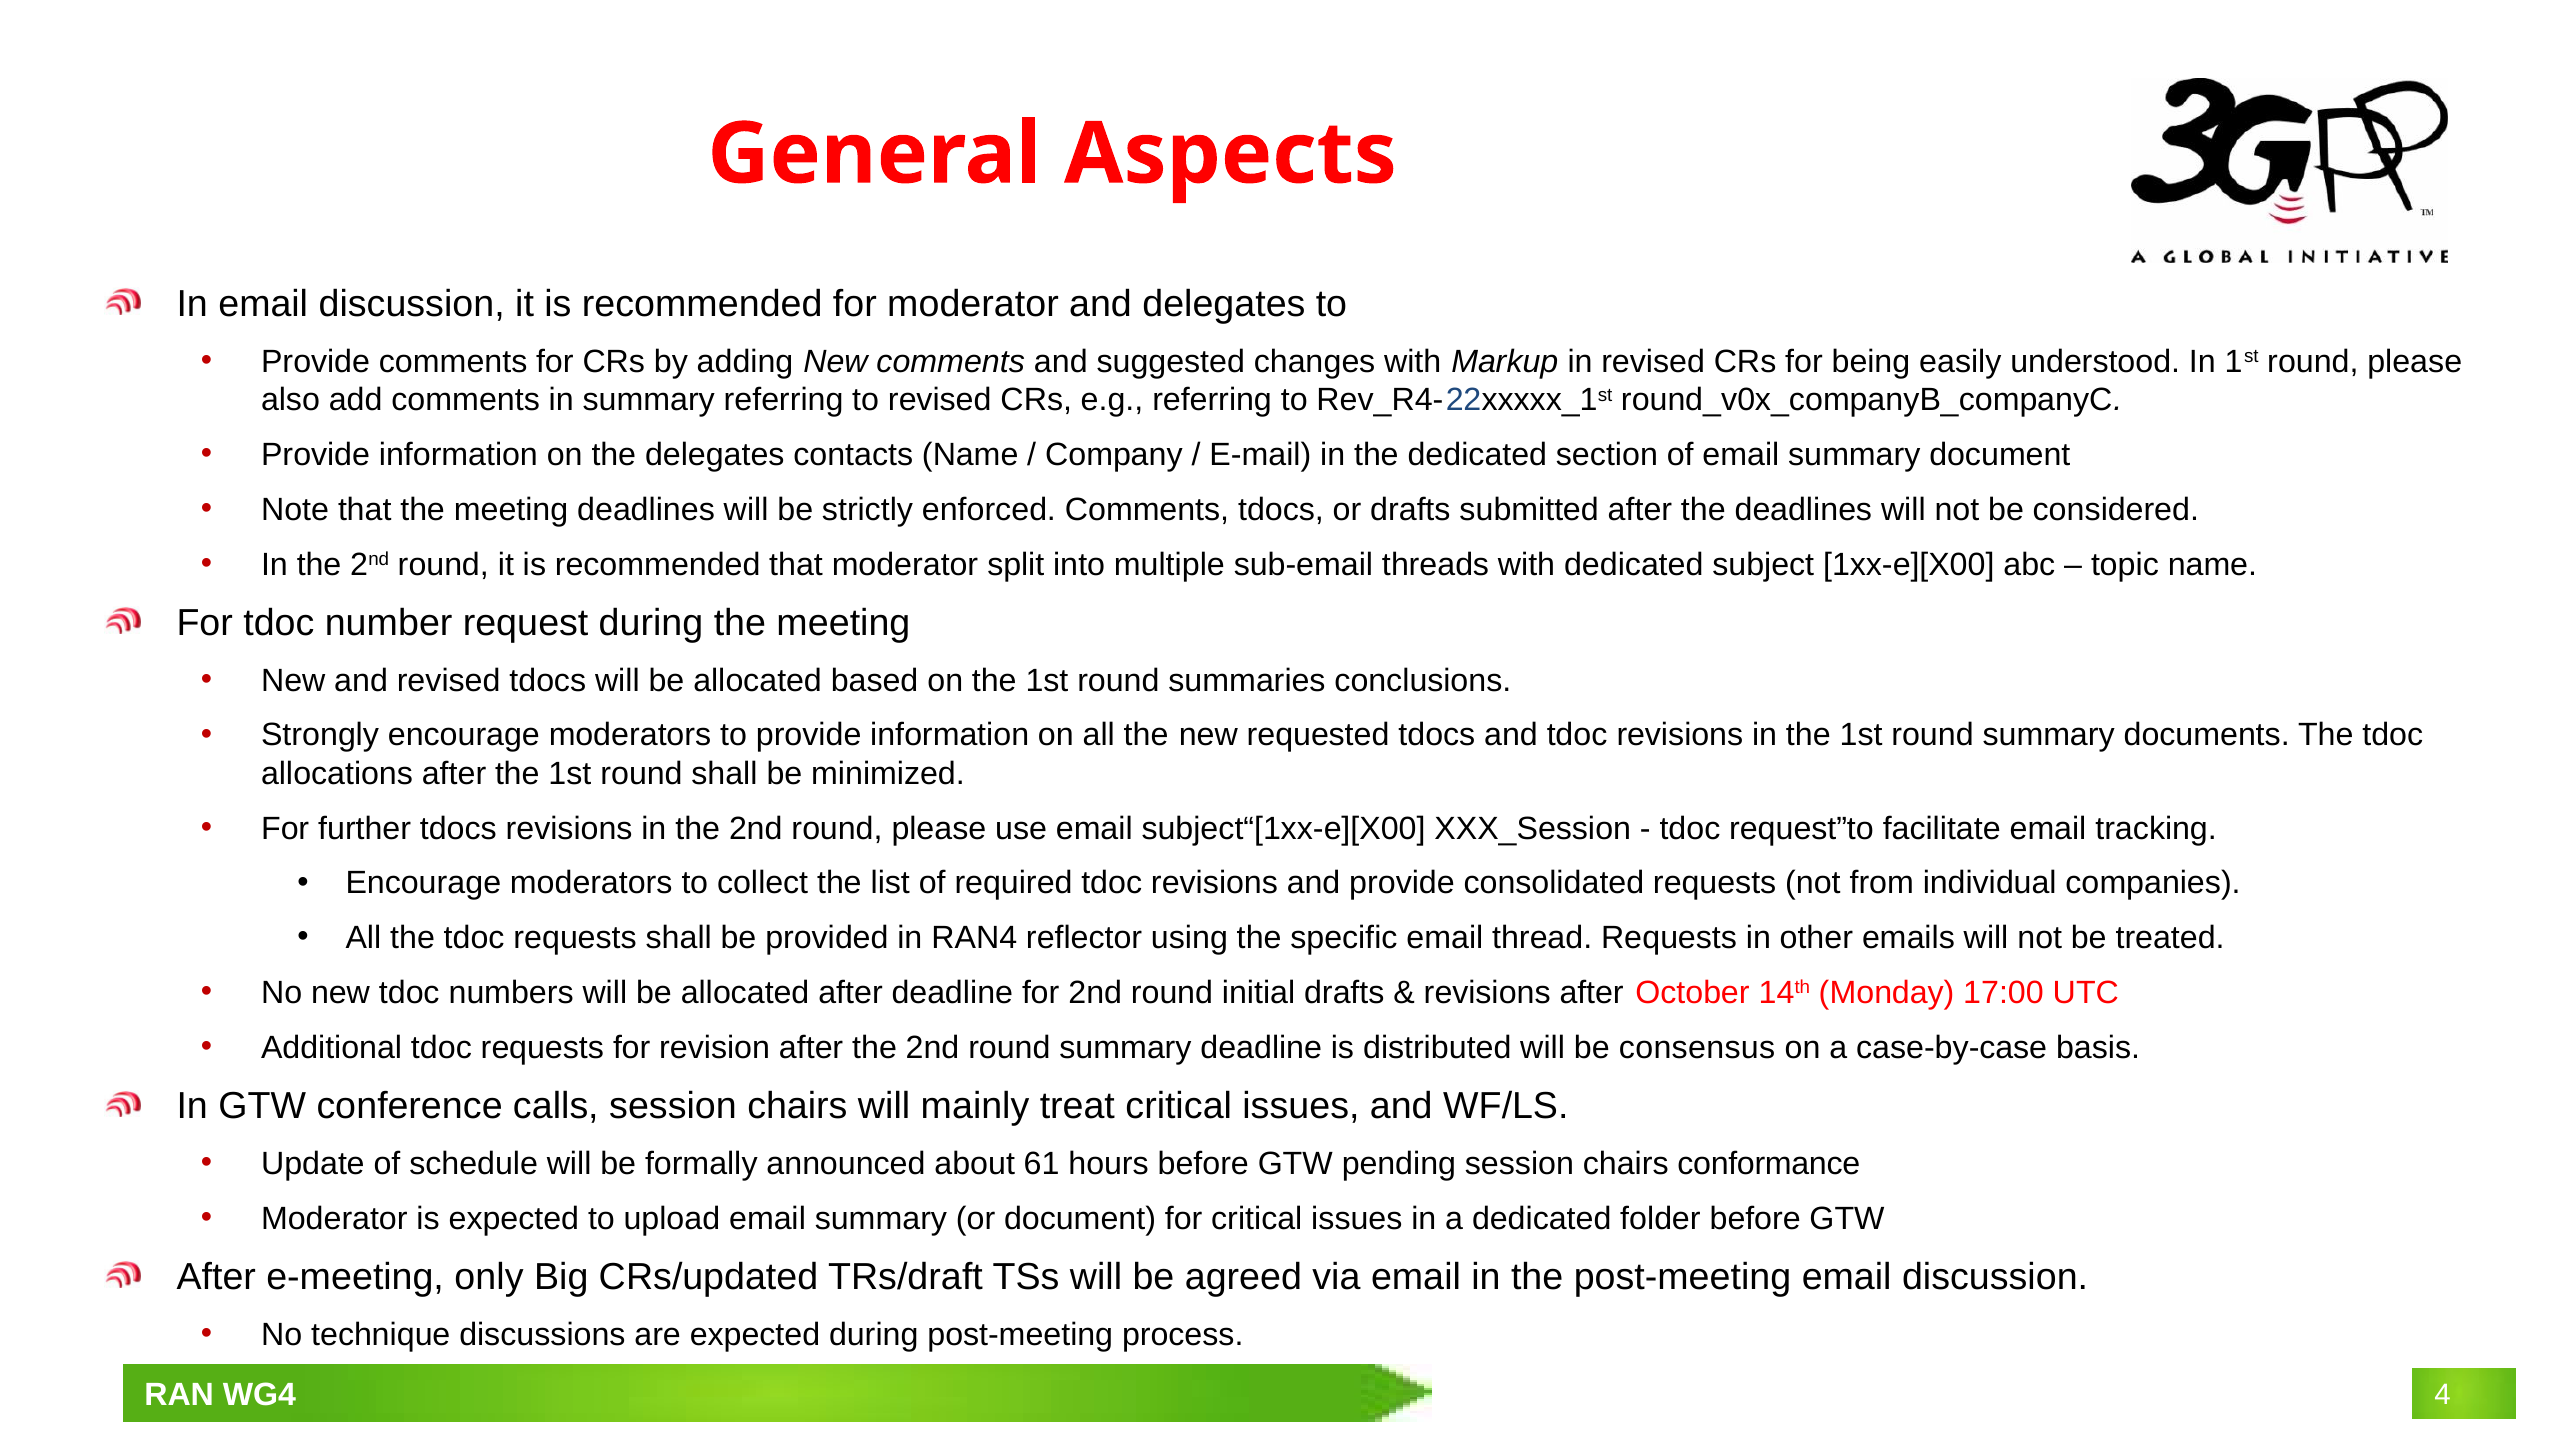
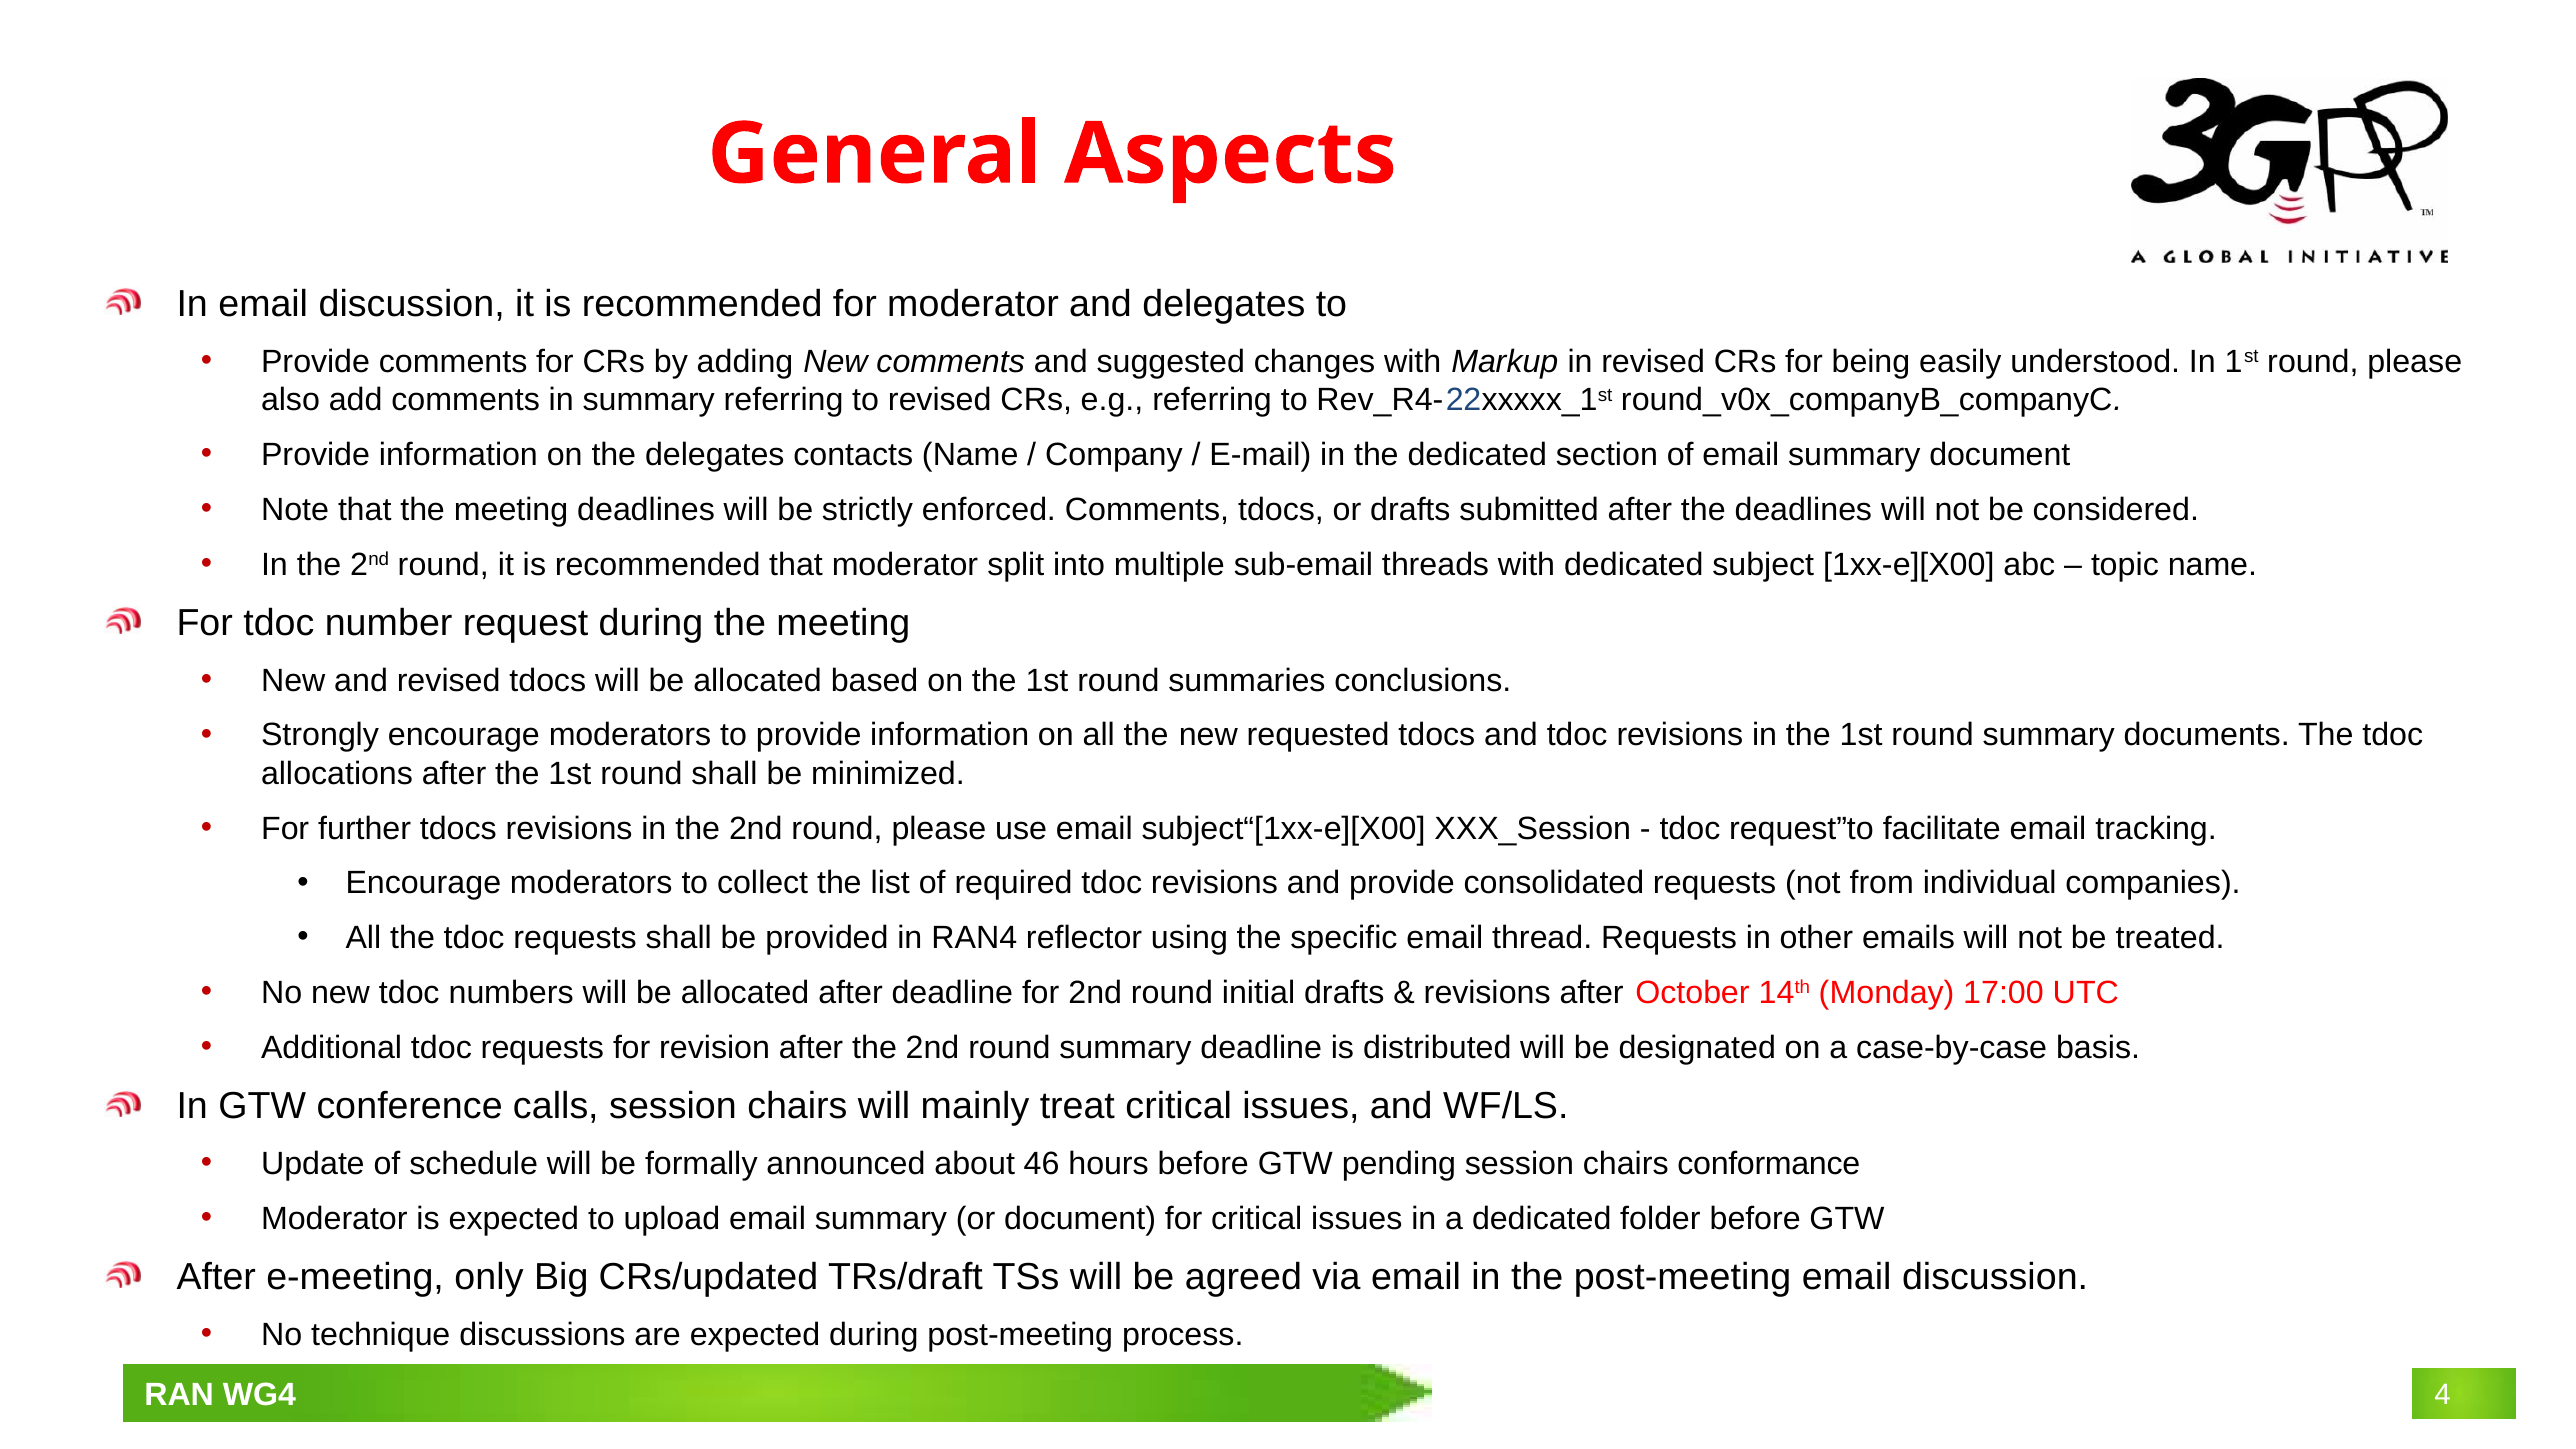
consensus: consensus -> designated (1697, 1048)
61: 61 -> 46 (1042, 1164)
